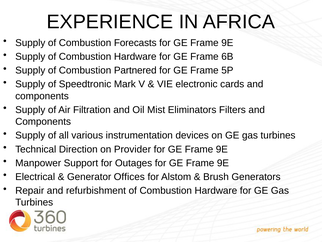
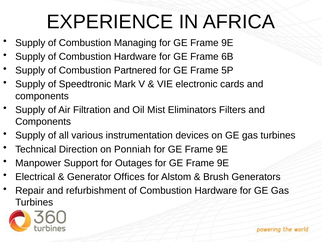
Forecasts: Forecasts -> Managing (135, 43)
Provider: Provider -> Ponniah (132, 149)
